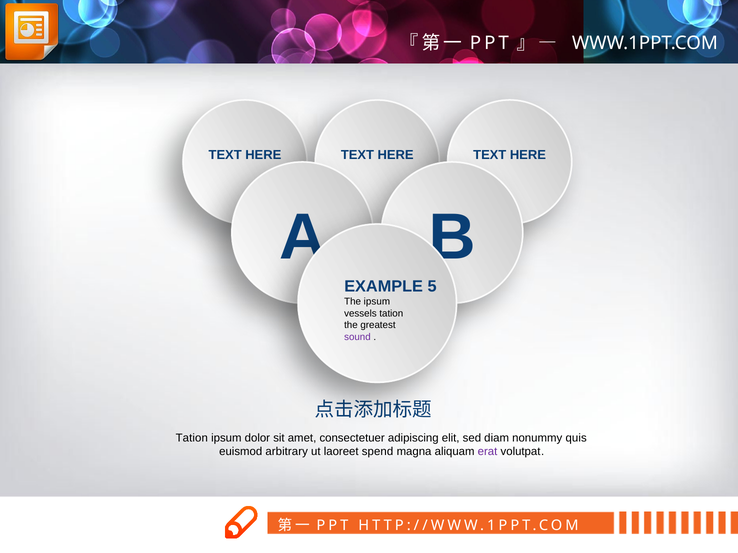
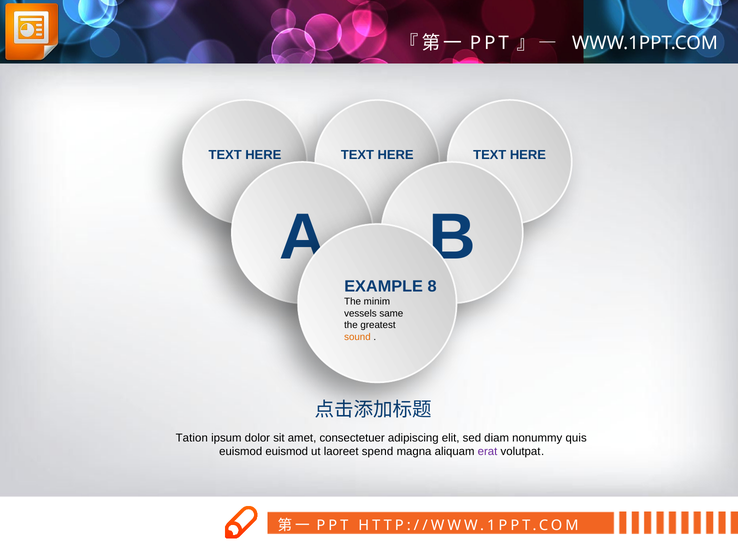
5: 5 -> 8 (432, 287)
The ipsum: ipsum -> minim (377, 302)
vessels tation: tation -> same (391, 314)
sound colour: purple -> orange (357, 337)
euismod arbitrary: arbitrary -> euismod (287, 452)
